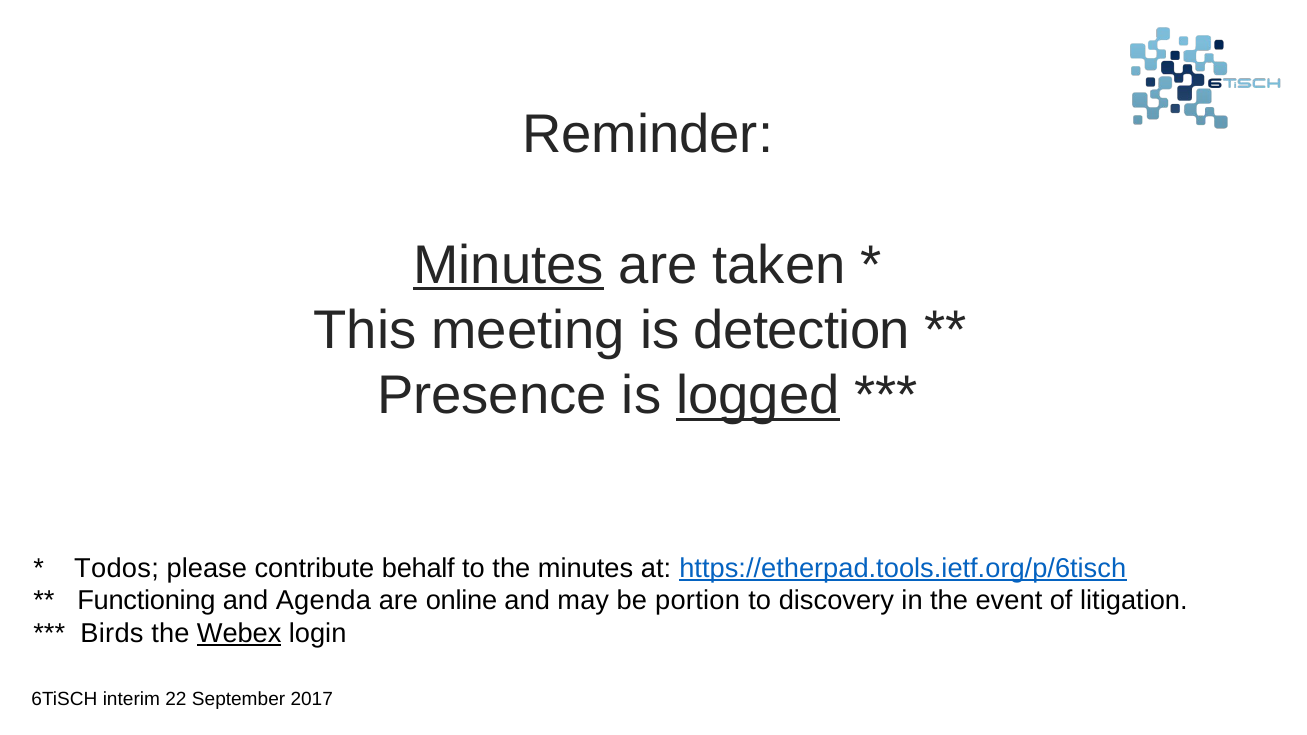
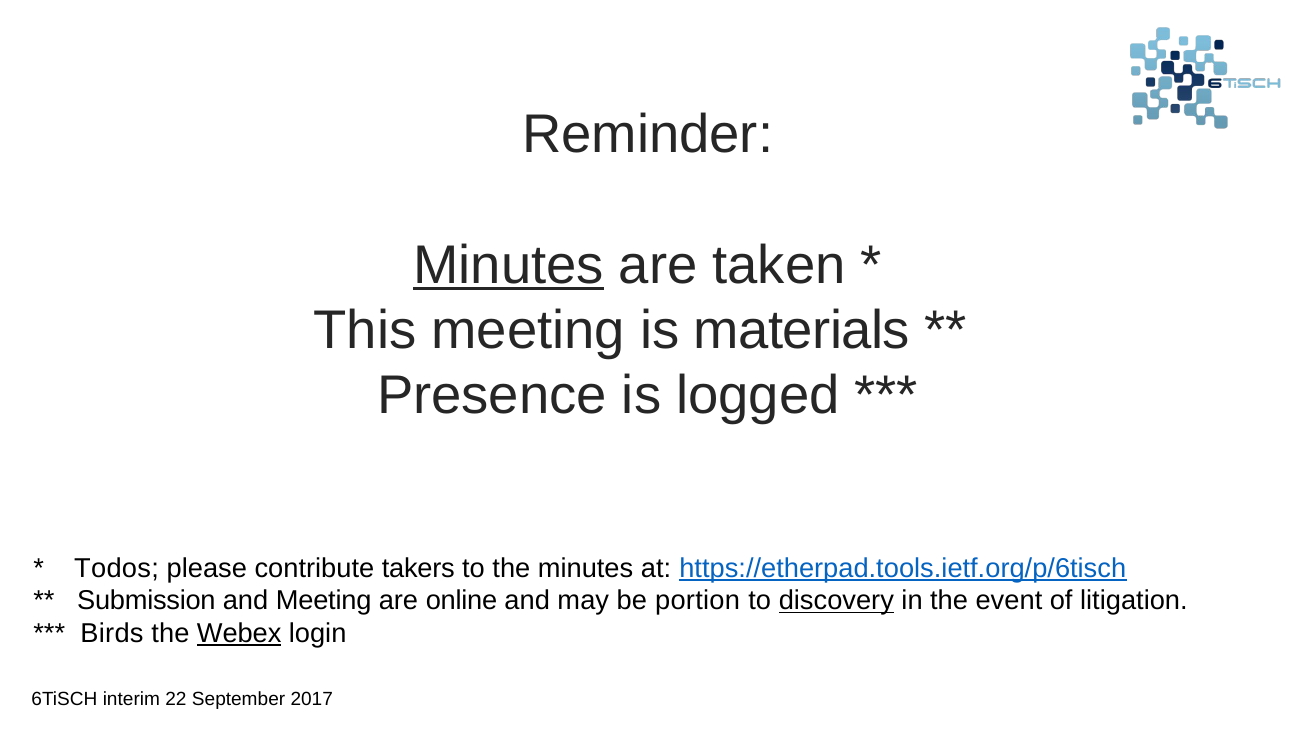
detection: detection -> materials (802, 331)
logged underline: present -> none (758, 396)
behalf: behalf -> takers (418, 568)
Functioning: Functioning -> Submission (146, 601)
and Agenda: Agenda -> Meeting (324, 601)
discovery underline: none -> present (836, 601)
